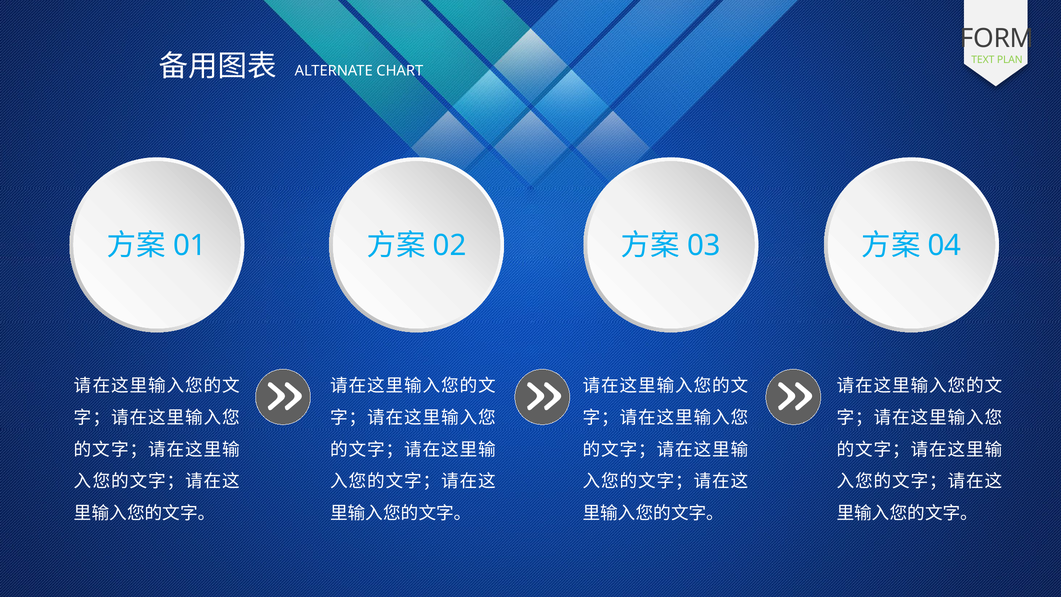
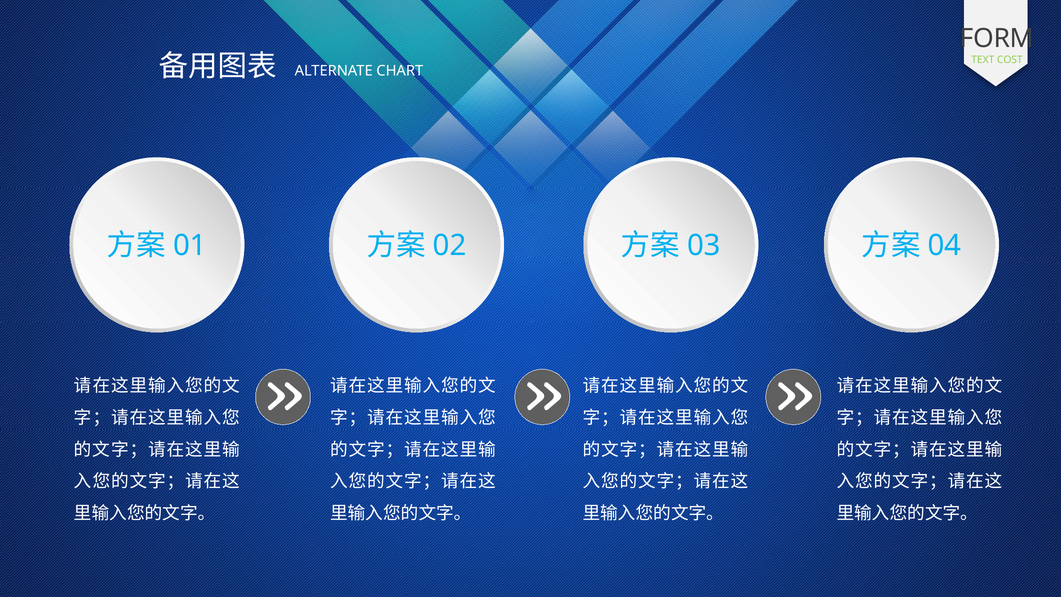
PLAN: PLAN -> COST (1010, 60)
